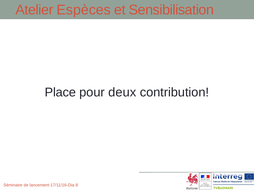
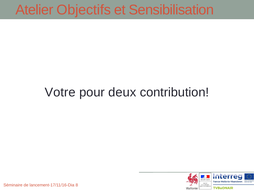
Espèces: Espèces -> Objectifs (84, 10)
Place: Place -> Votre (60, 93)
